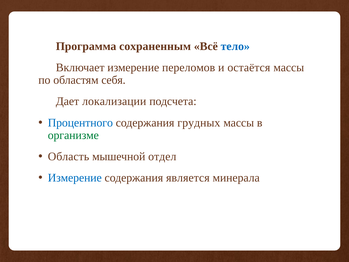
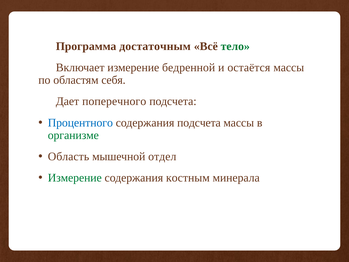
сохраненным: сохраненным -> достаточным (155, 46)
тело colour: blue -> green (235, 46)
переломов: переломов -> бедренной (189, 67)
локализации: локализации -> поперечного (114, 101)
содержания грудных: грудных -> подсчета (199, 123)
Измерение colour: blue -> green (75, 178)
является: является -> костным (188, 178)
